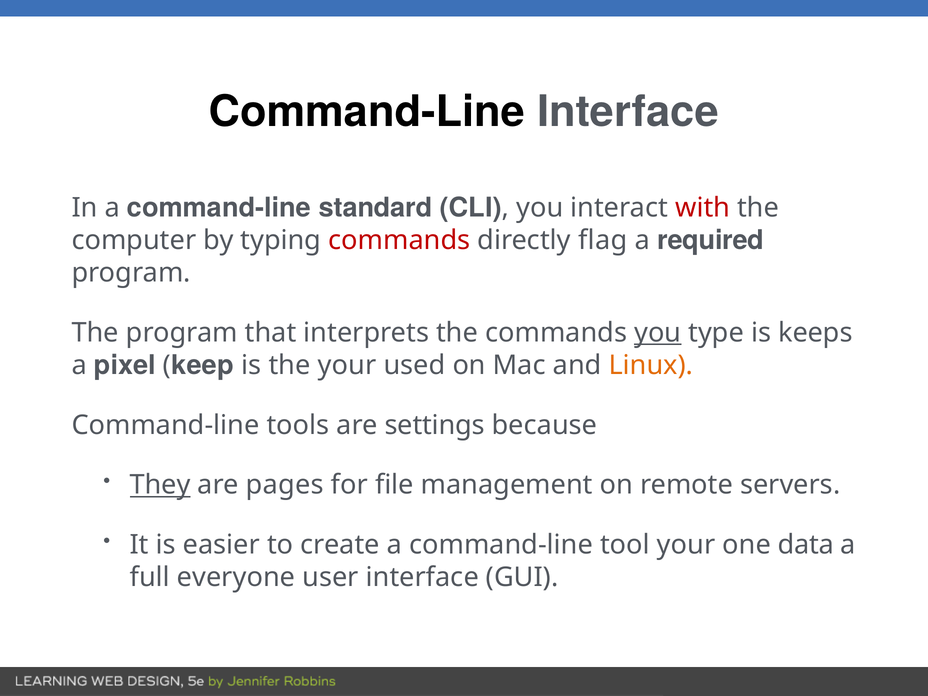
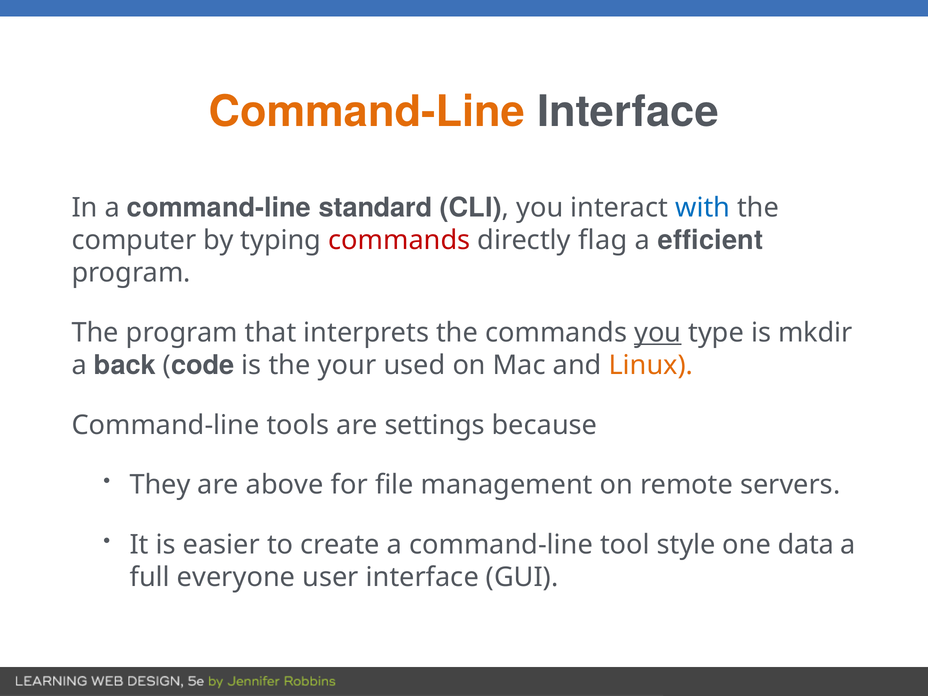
Command-Line colour: black -> orange (367, 112)
with colour: red -> blue (703, 208)
required: required -> efficient (710, 240)
keeps: keeps -> mkdir (815, 333)
pixel: pixel -> back (125, 365)
keep: keep -> code (203, 365)
They underline: present -> none (160, 485)
pages: pages -> above (285, 485)
tool your: your -> style (686, 545)
